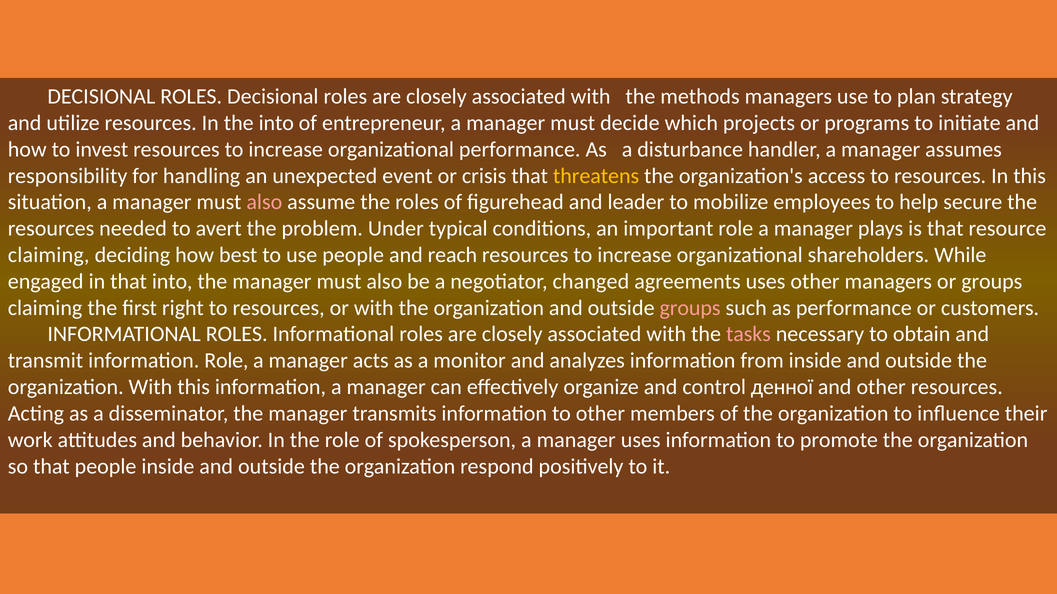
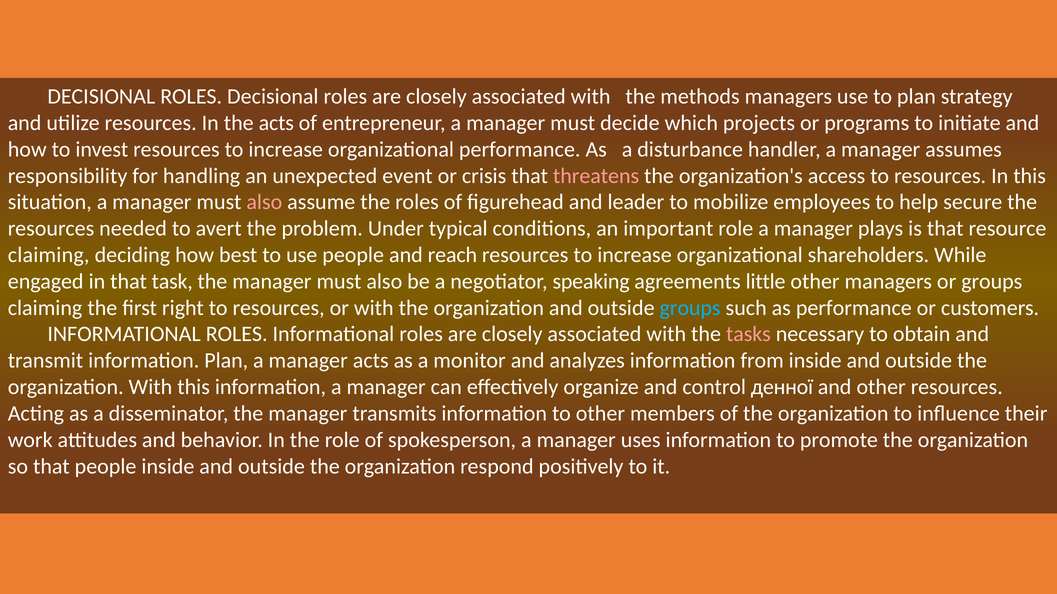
the into: into -> acts (276, 123)
threatens colour: yellow -> pink (596, 176)
that into: into -> task (172, 282)
changed: changed -> speaking (591, 282)
agreements uses: uses -> little (766, 282)
groups colour: pink -> light blue (690, 308)
information Role: Role -> Plan (226, 361)
